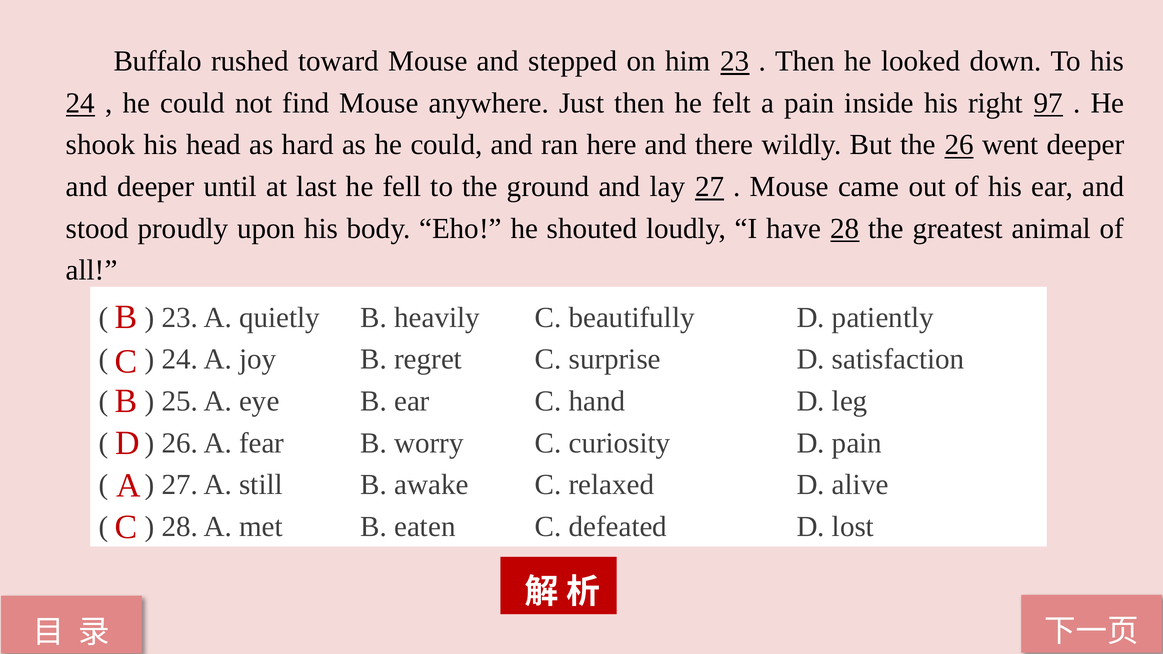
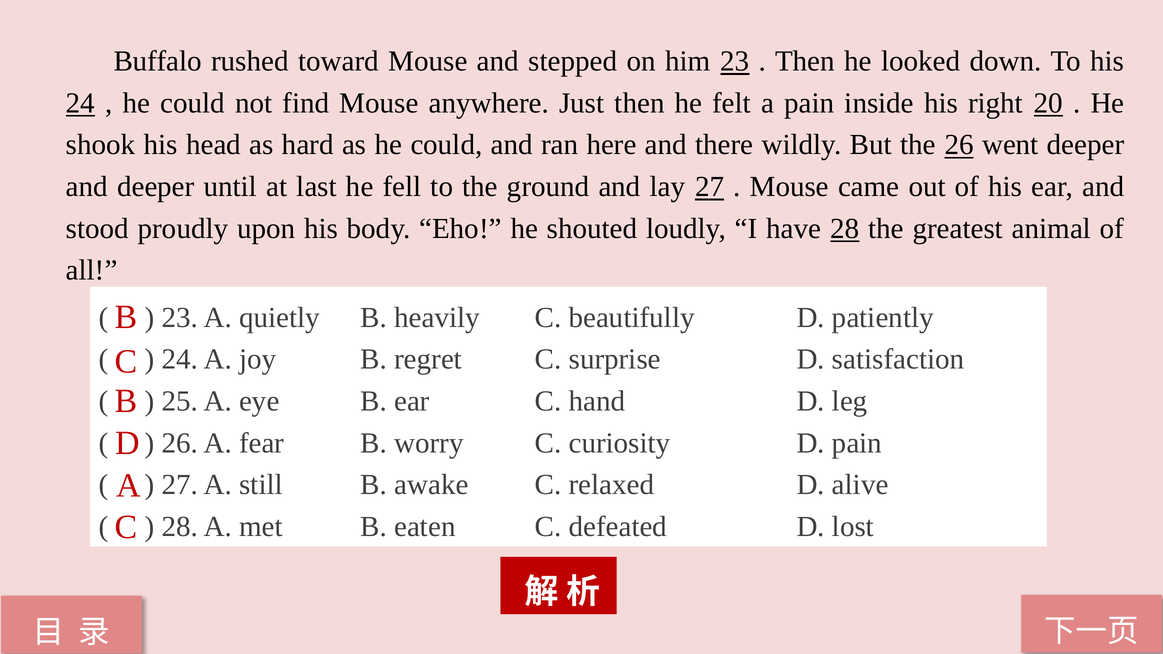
97: 97 -> 20 (1048, 103)
